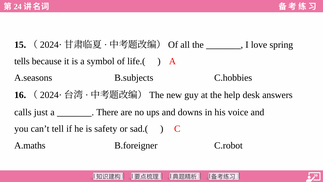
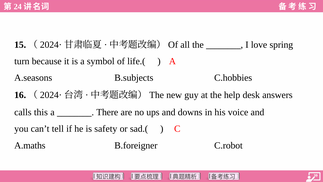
tells: tells -> turn (22, 61)
just: just -> this (41, 112)
